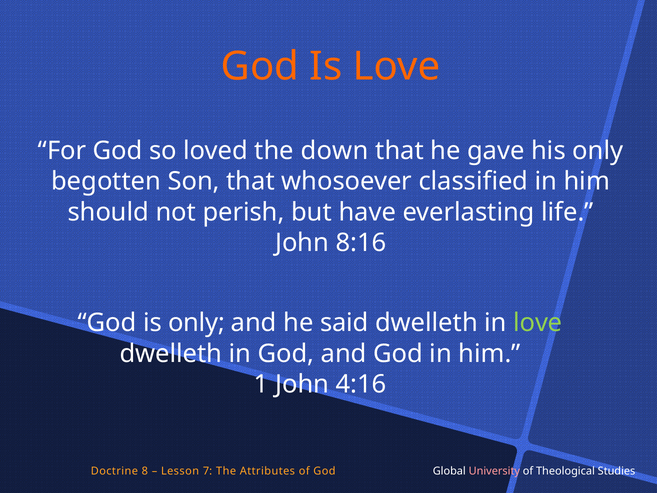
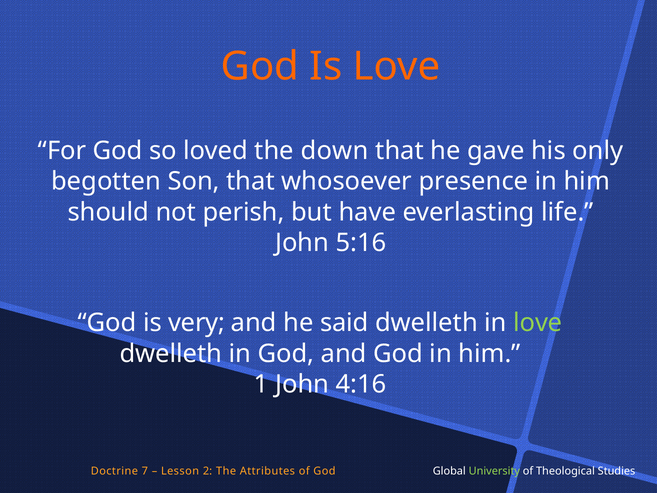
classified: classified -> presence (473, 181)
8:16: 8:16 -> 5:16 (361, 243)
is only: only -> very (197, 323)
8: 8 -> 7 (145, 471)
7: 7 -> 2 (208, 471)
University colour: pink -> light green (494, 471)
